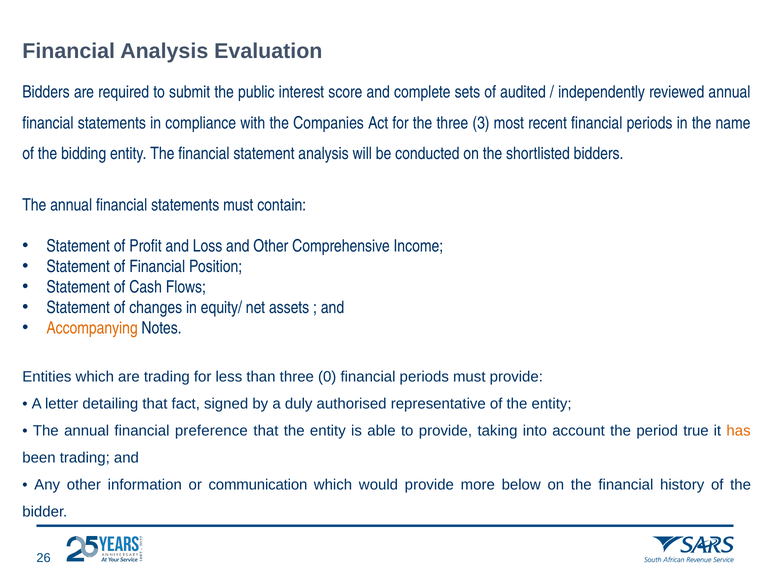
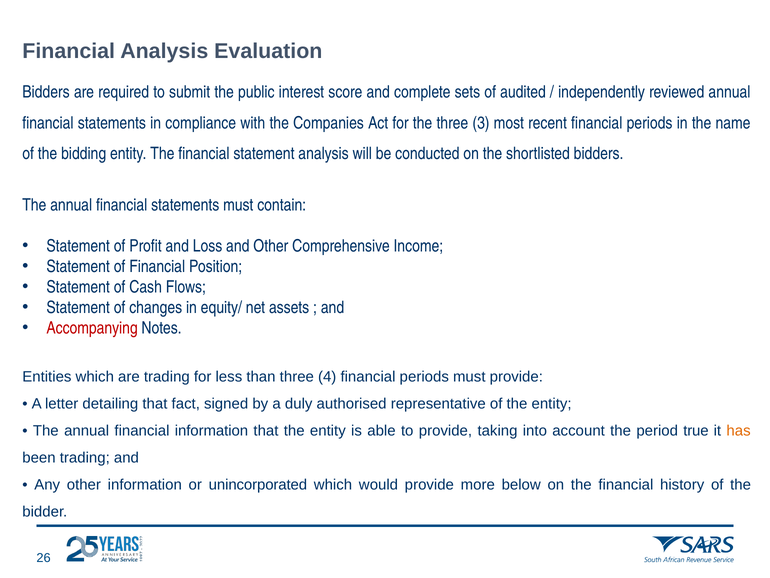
Accompanying colour: orange -> red (92, 328)
0: 0 -> 4 (327, 377)
financial preference: preference -> information (211, 431)
communication: communication -> unincorporated (258, 484)
